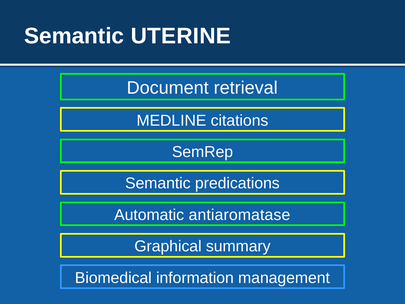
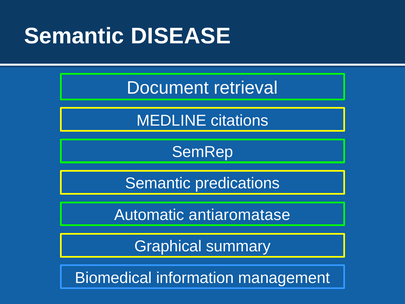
UTERINE: UTERINE -> DISEASE (181, 36)
